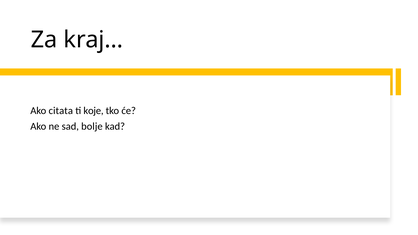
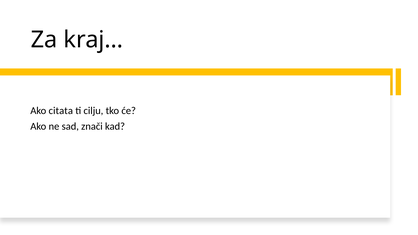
koje: koje -> cilju (93, 111)
bolje: bolje -> znači (92, 126)
